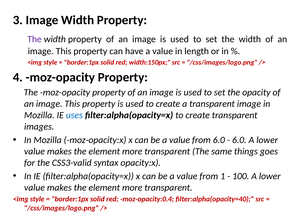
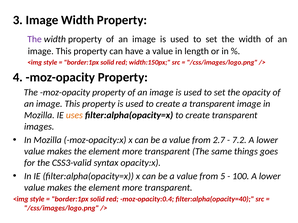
uses colour: blue -> orange (74, 115)
from 6.0: 6.0 -> 2.7 (219, 140)
6.0: 6.0 -> 7.2 (239, 140)
1: 1 -> 5 (223, 177)
